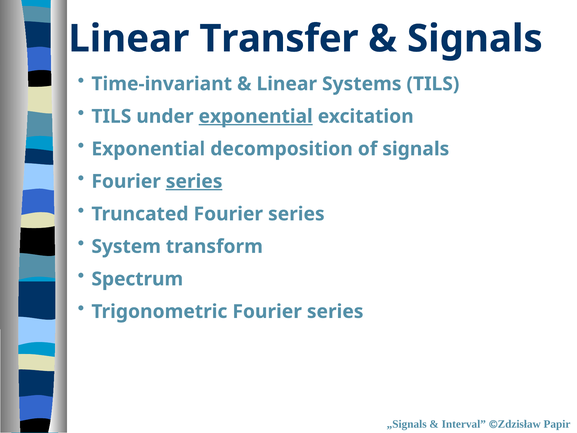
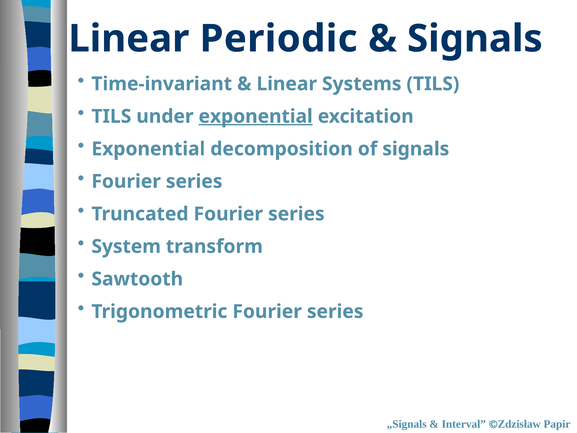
Transfer: Transfer -> Periodic (279, 39)
series underline: present -> none (194, 181)
Spectrum: Spectrum -> Sawtooth (137, 279)
